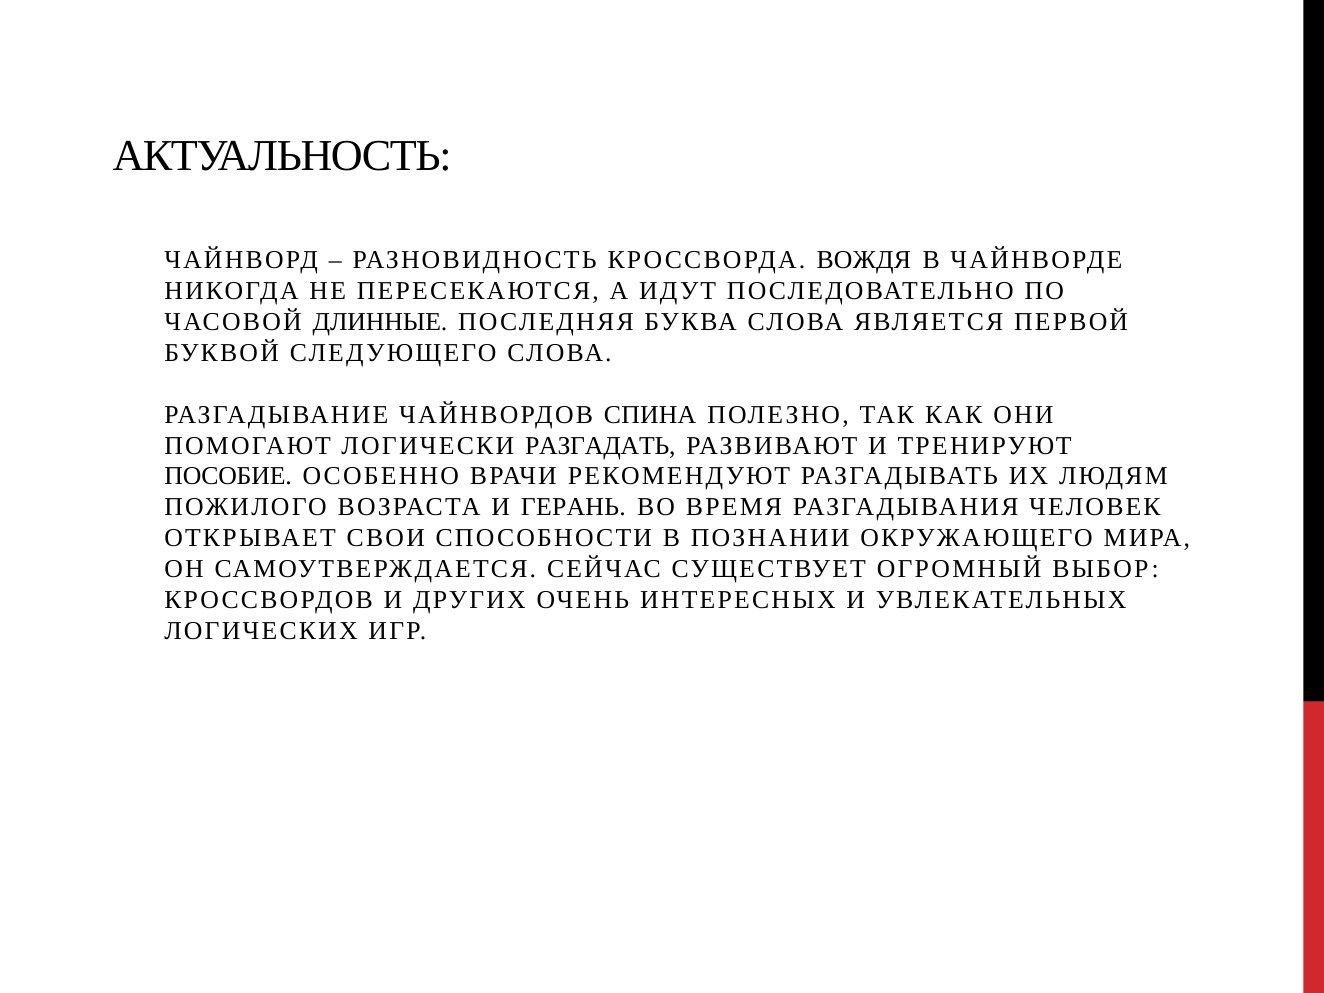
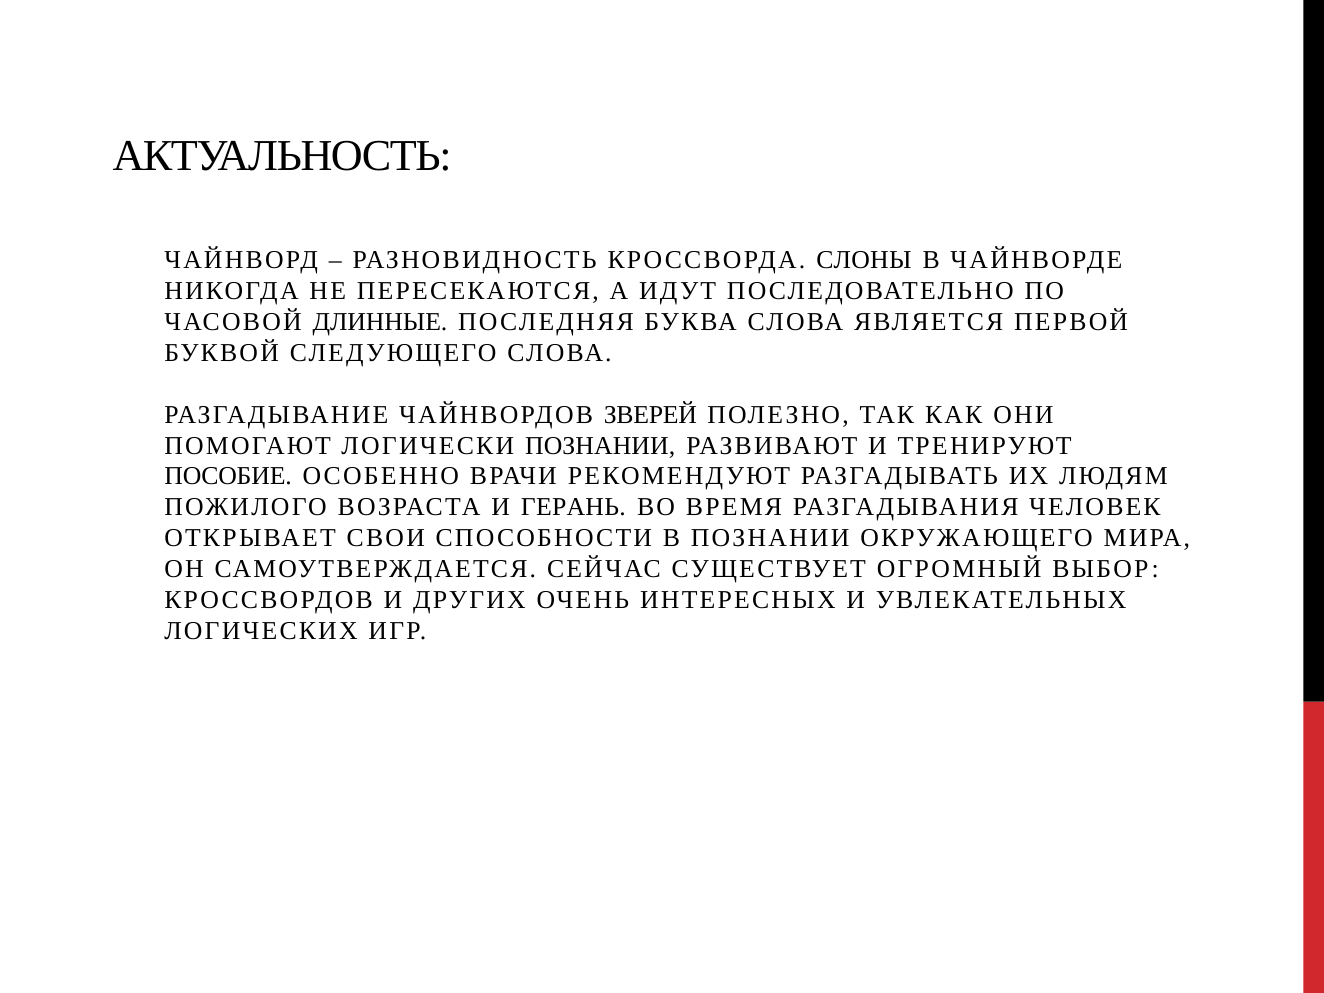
ВОЖДЯ: ВОЖДЯ -> СЛОНЫ (864, 260)
СПИНА: СПИНА -> ЗВЕРЕЙ (650, 415)
ЛОГИЧЕСКИ РАЗГАДАТЬ: РАЗГАДАТЬ -> ПОЗНАНИИ (600, 446)
